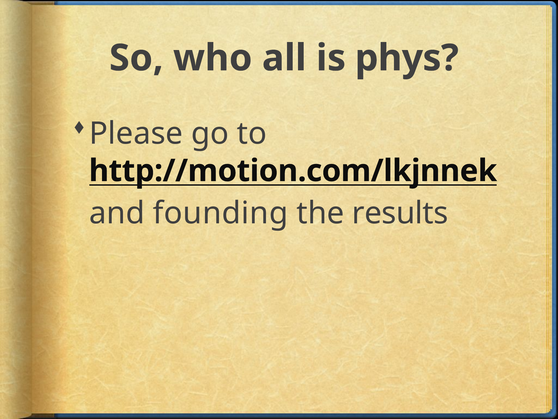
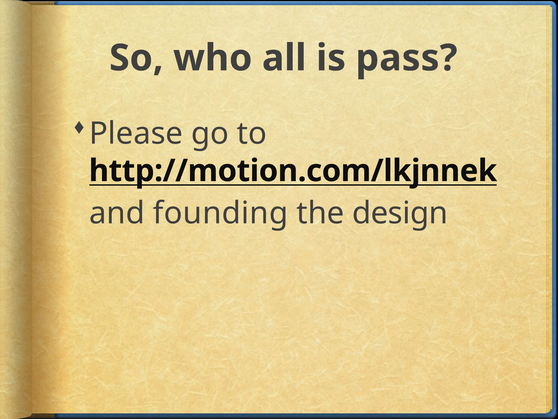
phys: phys -> pass (406, 58)
results: results -> design (400, 213)
